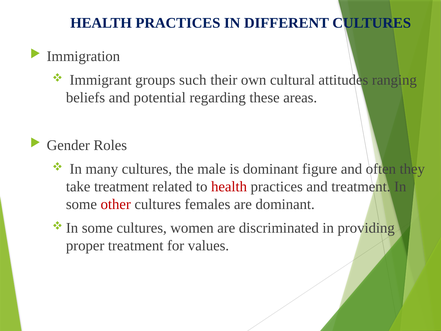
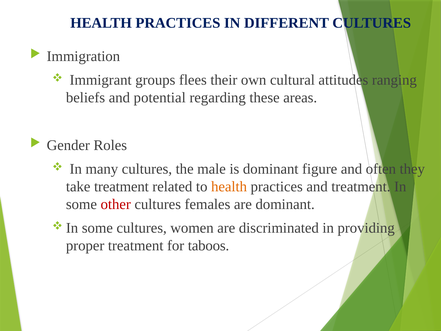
such: such -> flees (193, 80)
health colour: red -> orange (229, 187)
values: values -> taboos (209, 246)
